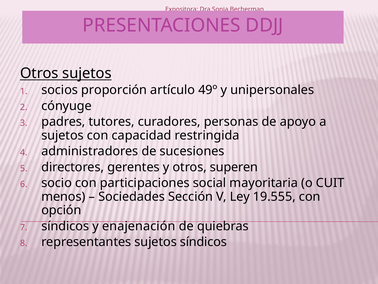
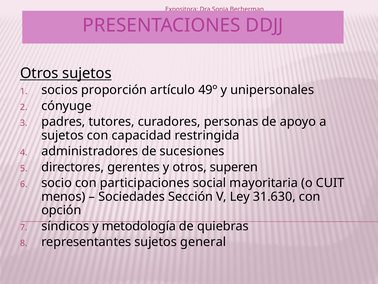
19.555: 19.555 -> 31.630 (274, 196)
enajenación: enajenación -> metodología (139, 226)
sujetos síndicos: síndicos -> general (203, 242)
